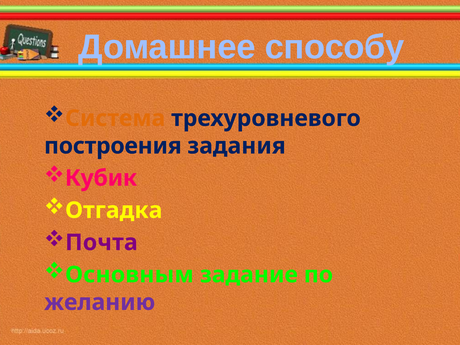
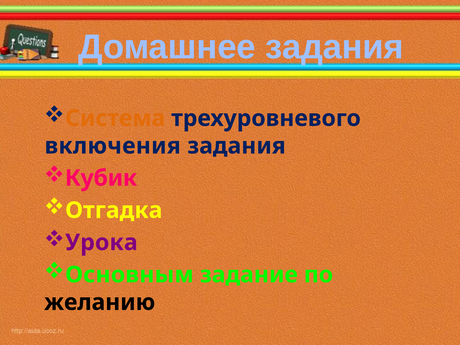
Домашнее способу: способу -> задания (335, 47)
построения: построения -> включения (113, 146)
Почта: Почта -> Урока (101, 243)
желанию colour: purple -> black (100, 302)
